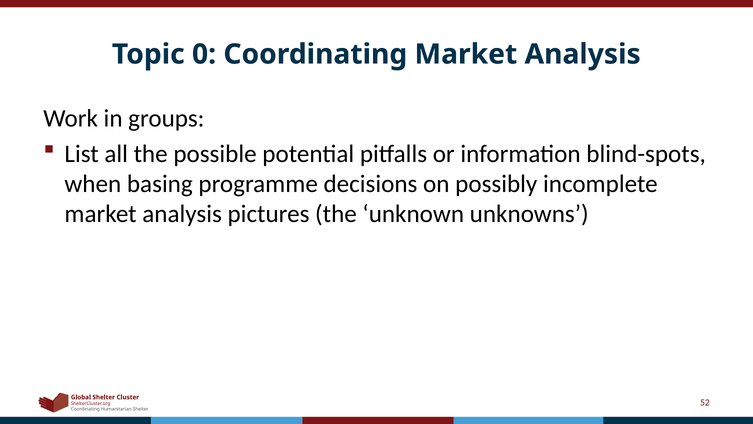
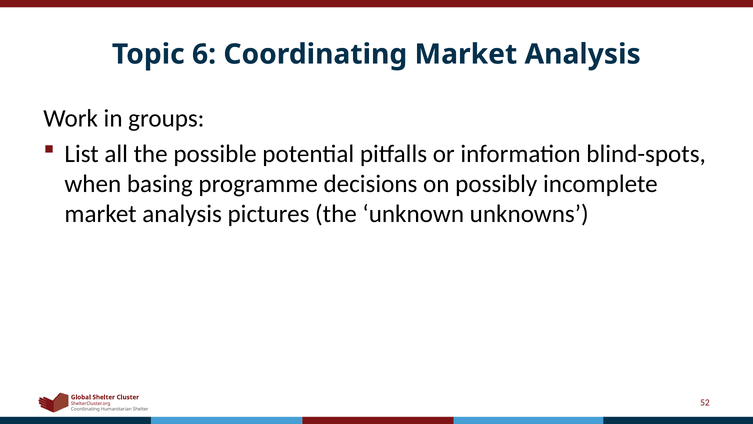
0: 0 -> 6 (204, 54)
